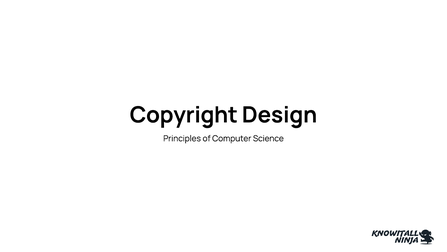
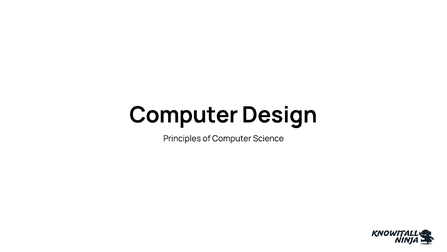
Copyright: Copyright -> Computer (184, 115)
